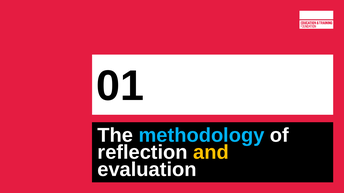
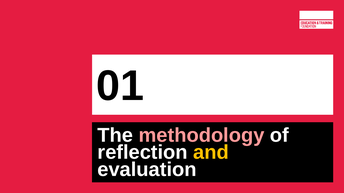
methodology colour: light blue -> pink (202, 136)
